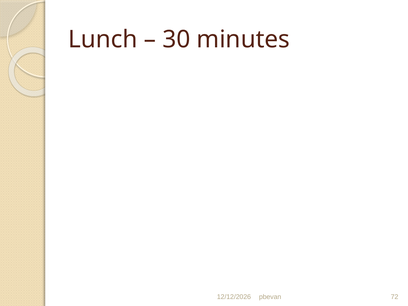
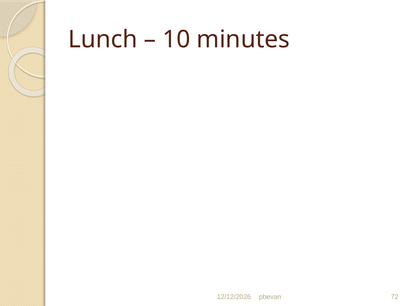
30: 30 -> 10 (176, 39)
